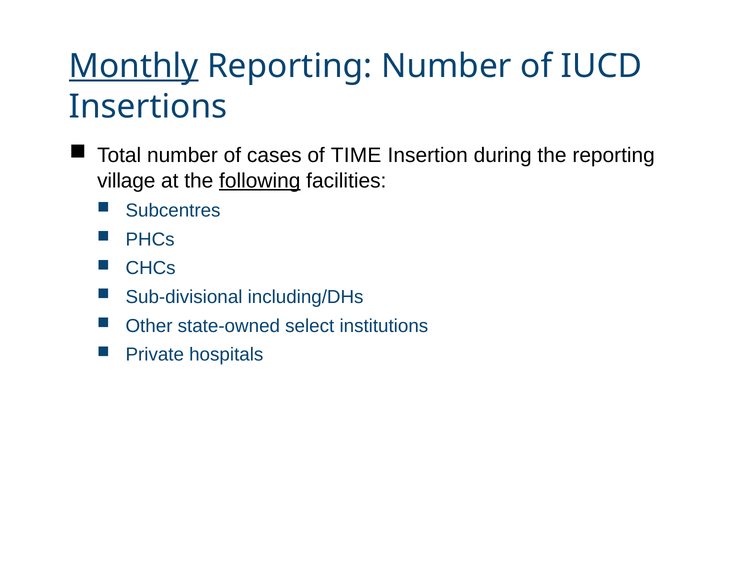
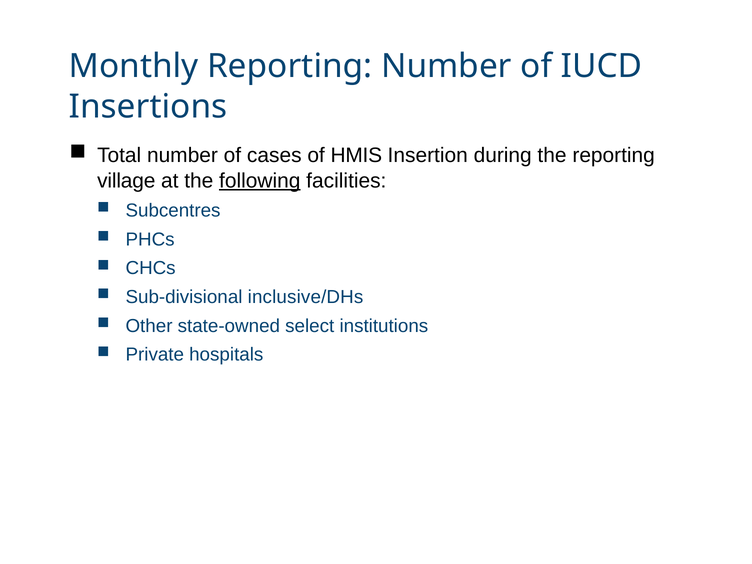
Monthly underline: present -> none (134, 66)
TIME: TIME -> HMIS (356, 156)
including/DHs: including/DHs -> inclusive/DHs (306, 297)
